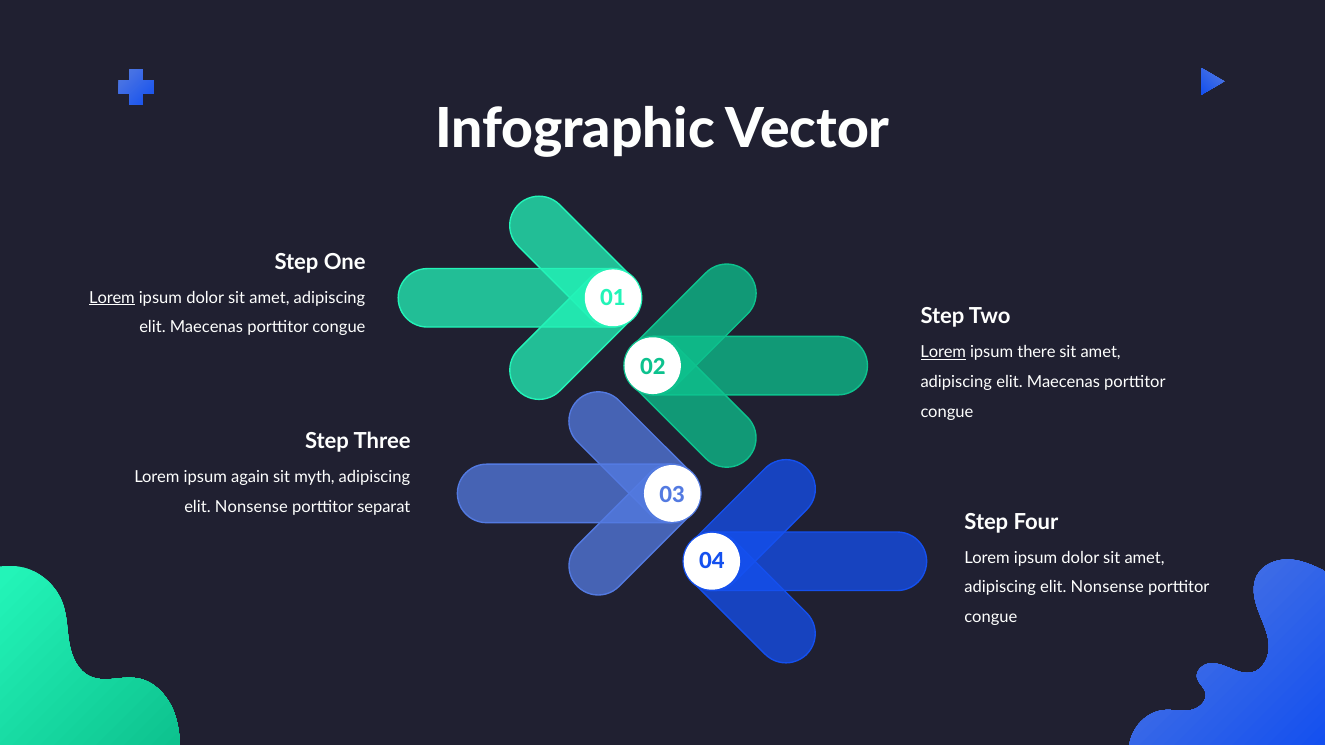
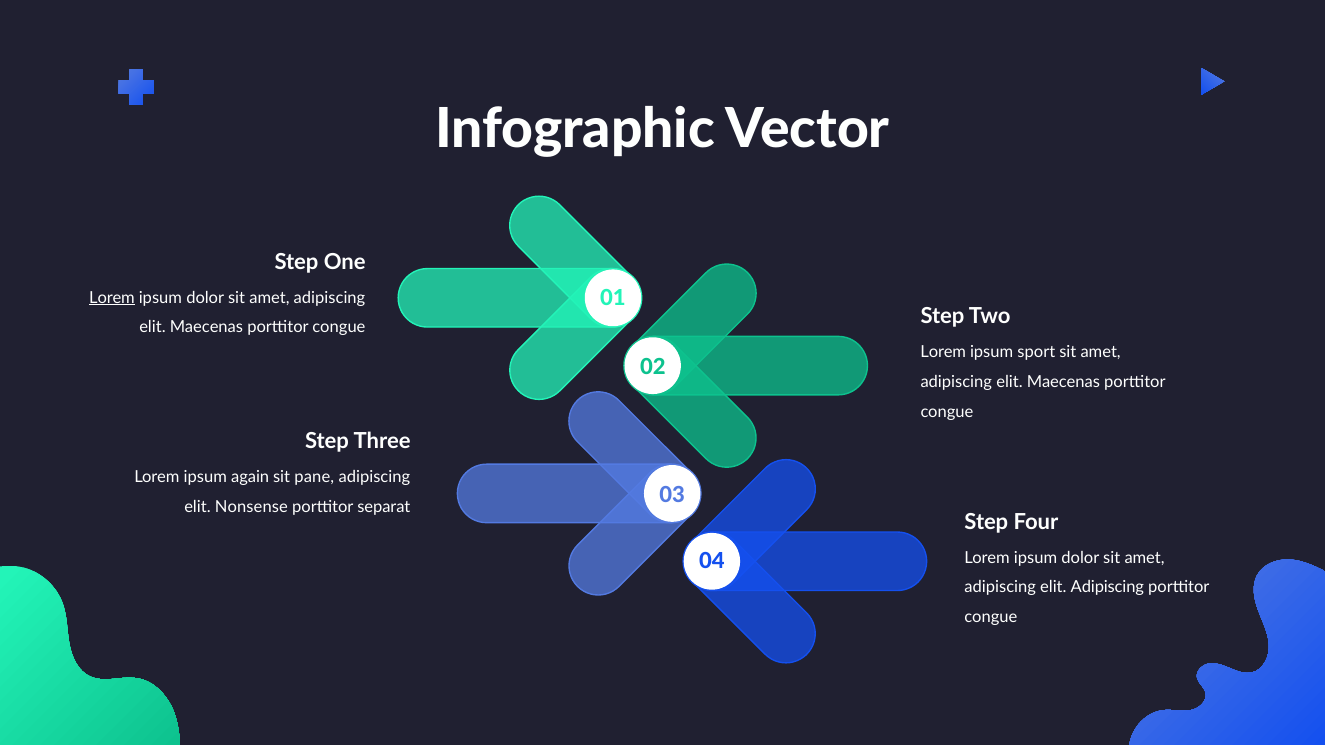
Lorem underline: present -> none (943, 352)
there: there -> sport (1036, 352)
myth: myth -> pane (314, 477)
Nonsense: Nonsense -> Adipiscing (1107, 588)
